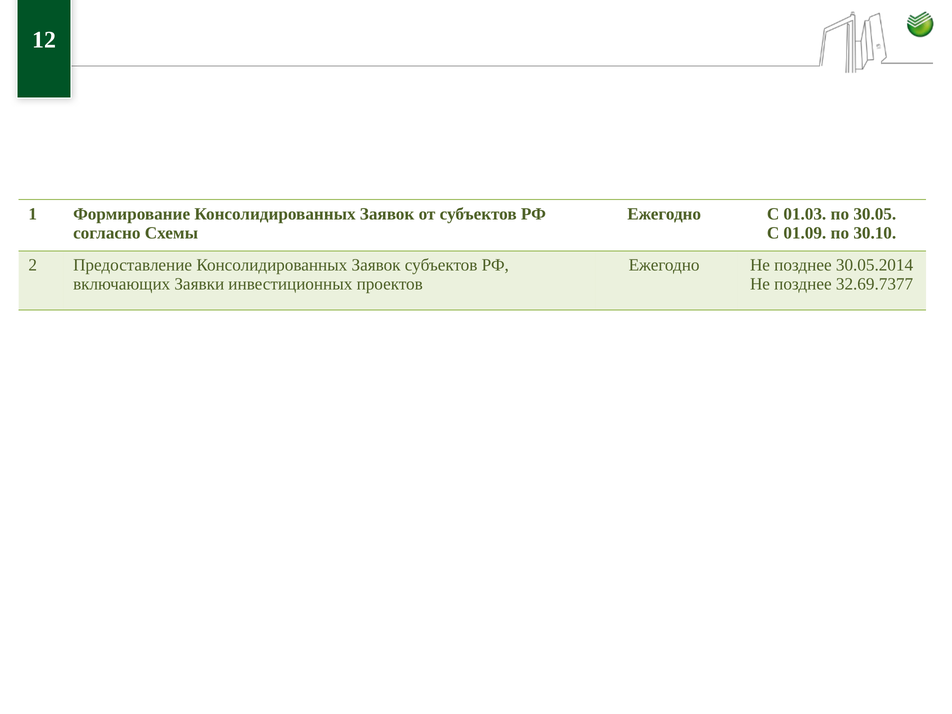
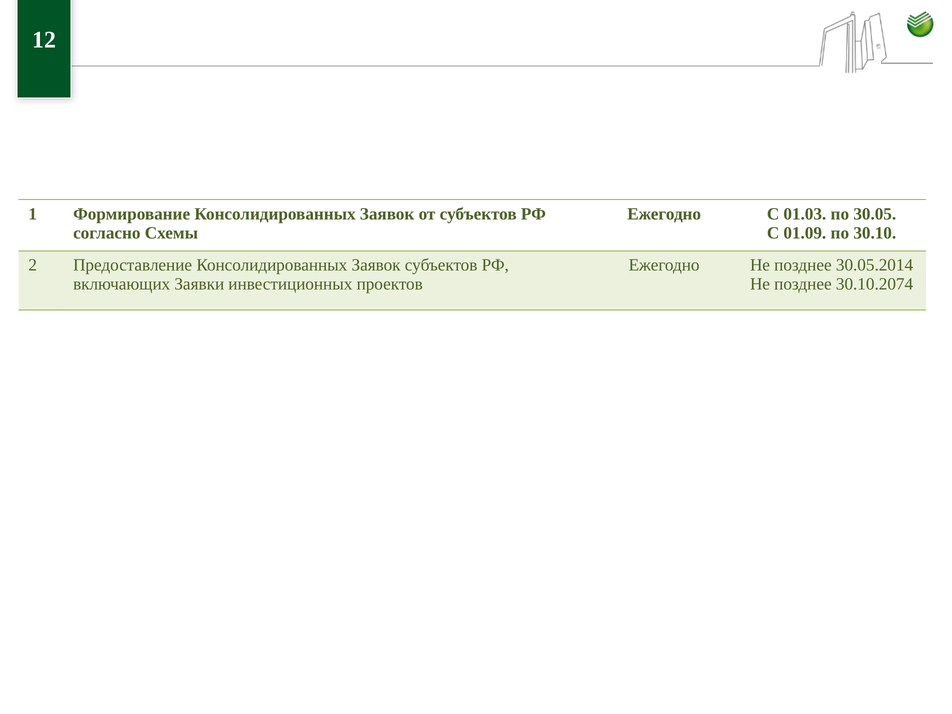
32.69.7377: 32.69.7377 -> 30.10.2074 (875, 284)
